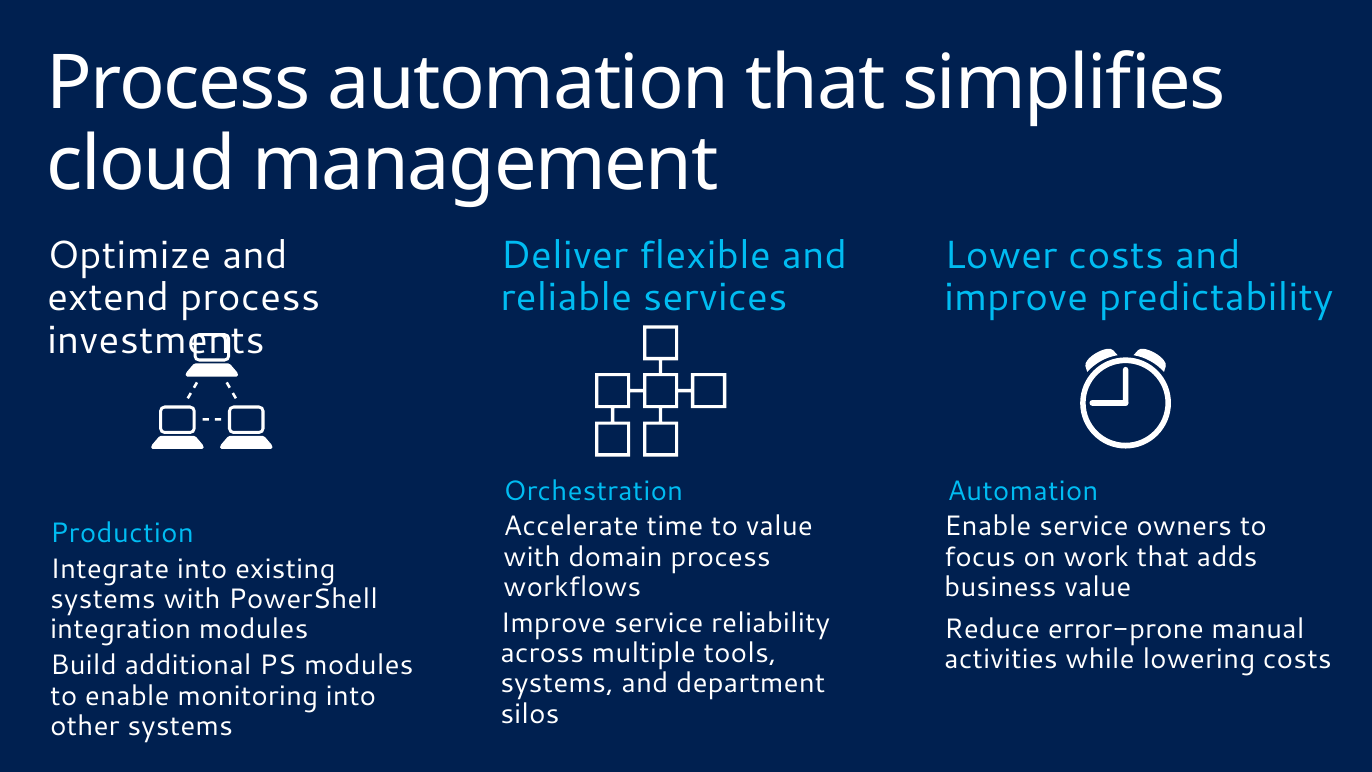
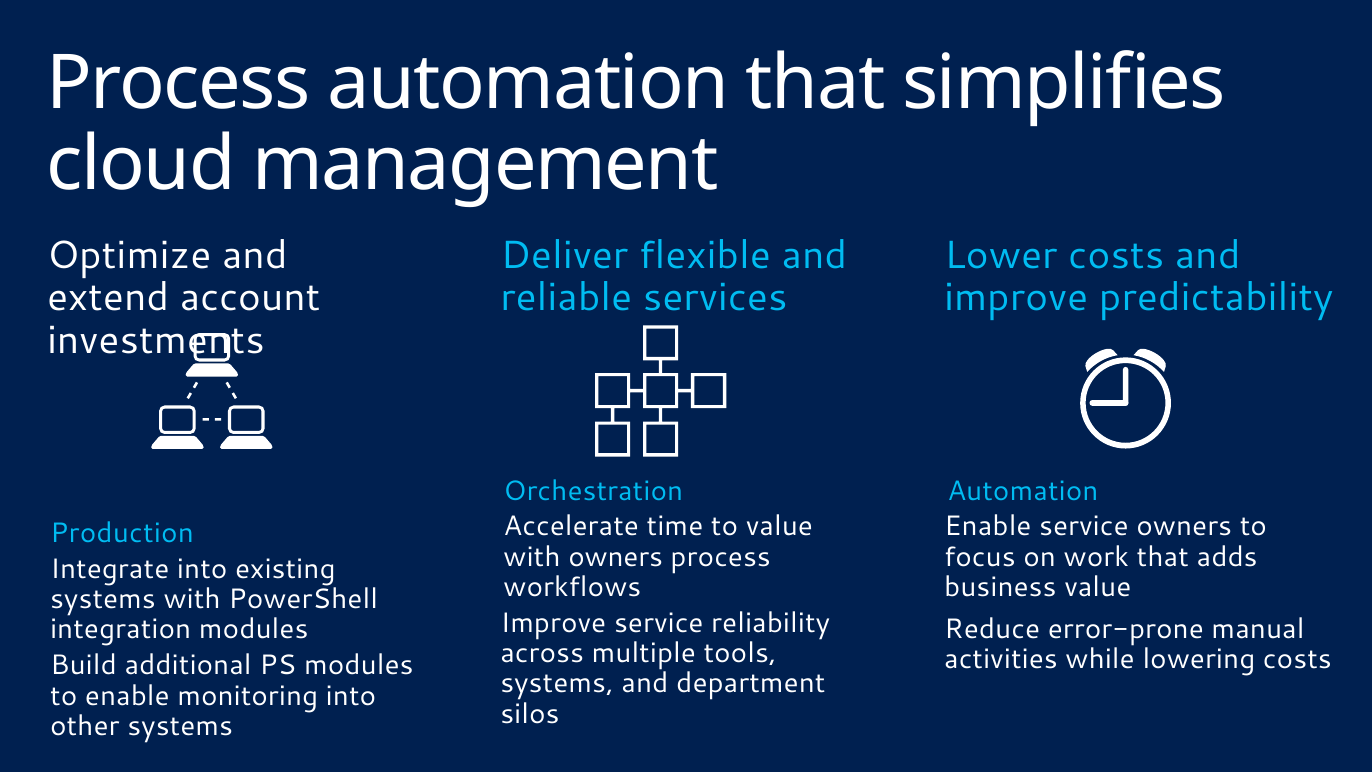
extend process: process -> account (250, 298)
with domain: domain -> owners (616, 557)
